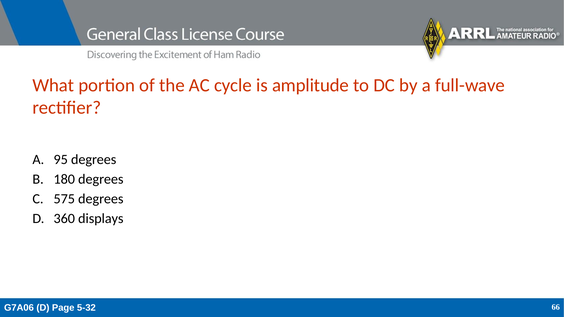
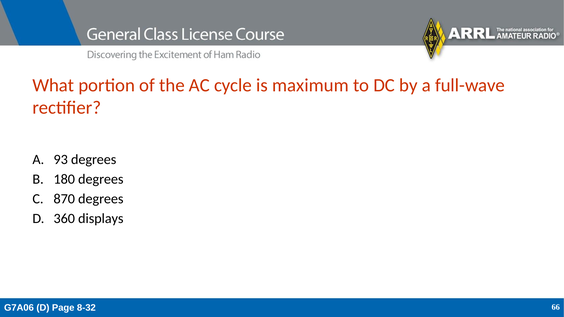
amplitude: amplitude -> maximum (310, 85)
95: 95 -> 93 (61, 160)
575: 575 -> 870 (64, 199)
5-32: 5-32 -> 8-32 (86, 308)
